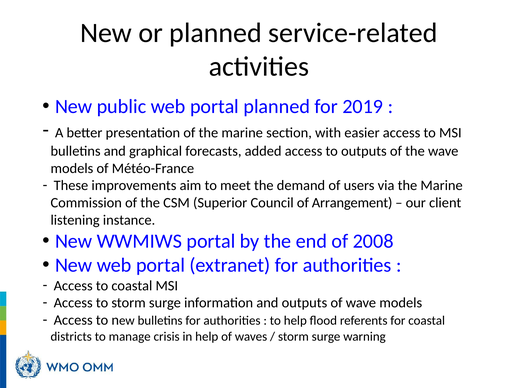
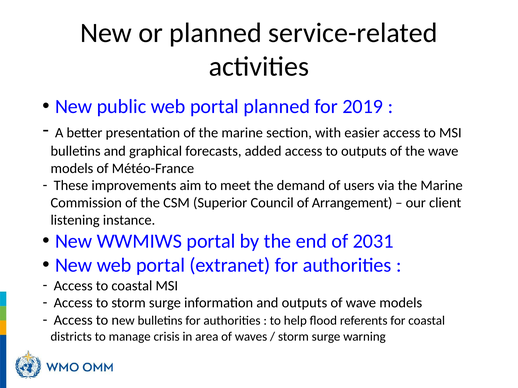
2008: 2008 -> 2031 (373, 241)
in help: help -> area (207, 337)
